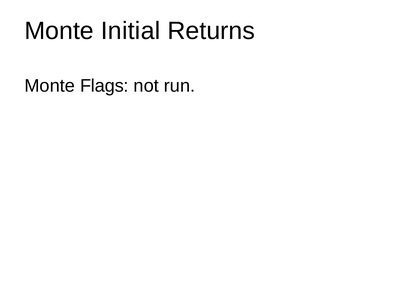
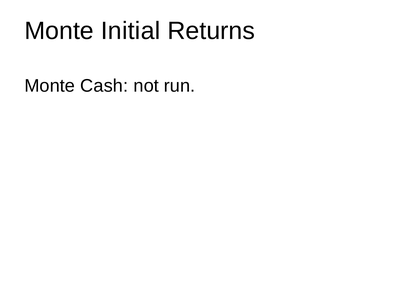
Flags: Flags -> Cash (104, 86)
